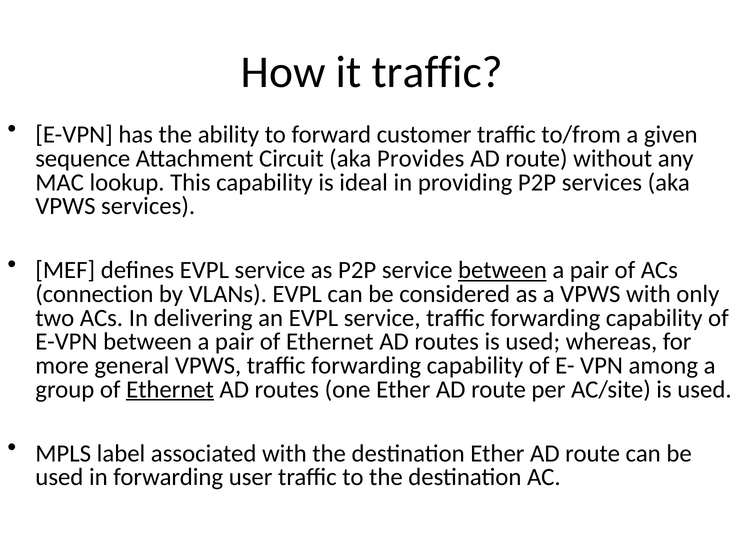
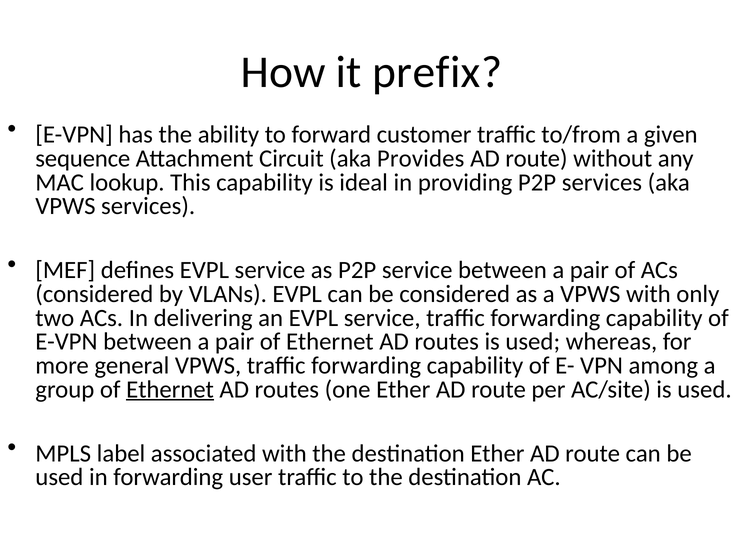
it traffic: traffic -> prefix (437, 72)
between underline: present -> none (502, 270)
connection: connection -> considered (94, 294)
